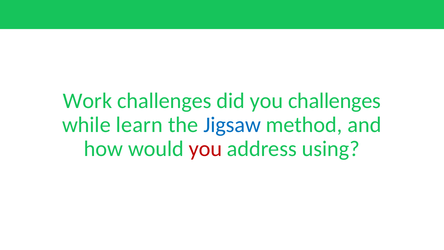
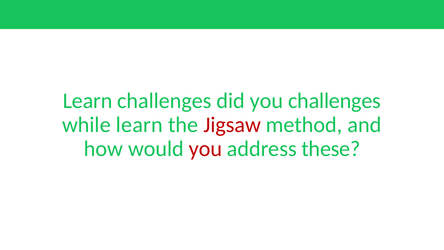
Work: Work -> Learn (88, 101)
Jigsaw colour: blue -> red (232, 125)
using: using -> these (331, 149)
